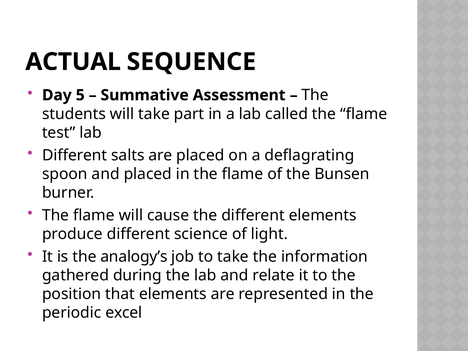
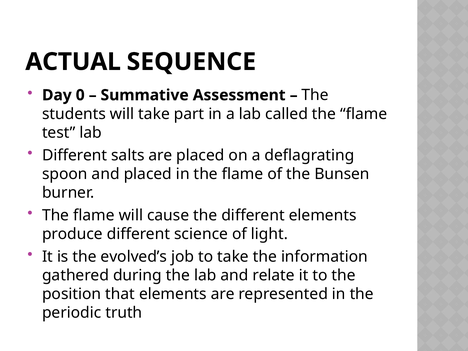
5: 5 -> 0 (80, 95)
analogy’s: analogy’s -> evolved’s (134, 257)
excel: excel -> truth (124, 313)
